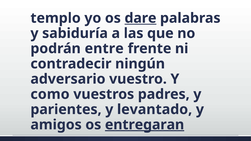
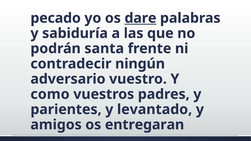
templo: templo -> pecado (56, 18)
entre: entre -> santa (104, 49)
entregaran underline: present -> none (145, 125)
